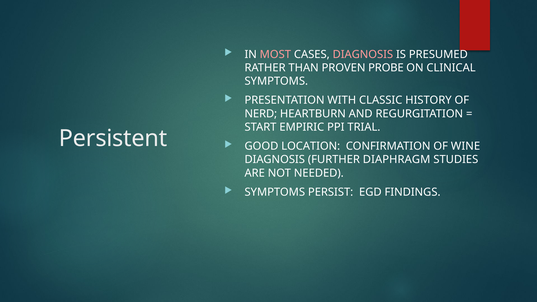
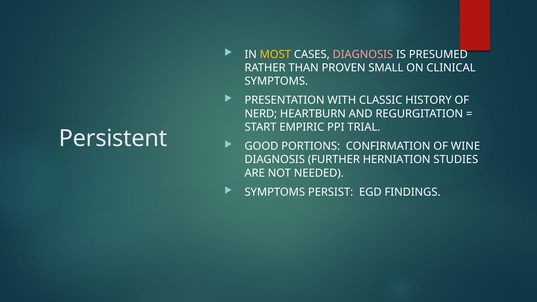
MOST colour: pink -> yellow (275, 54)
PROBE: PROBE -> SMALL (386, 68)
LOCATION: LOCATION -> PORTIONS (311, 146)
DIAPHRAGM: DIAPHRAGM -> HERNIATION (397, 160)
